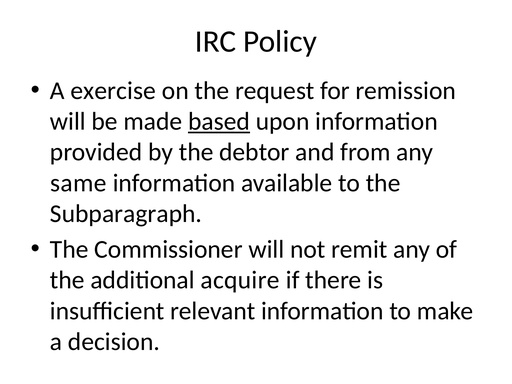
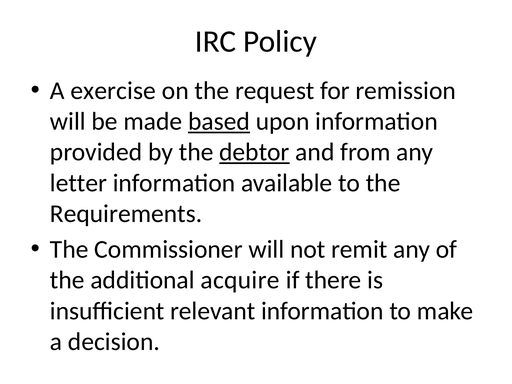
debtor underline: none -> present (254, 152)
same: same -> letter (79, 183)
Subparagraph: Subparagraph -> Requirements (126, 214)
